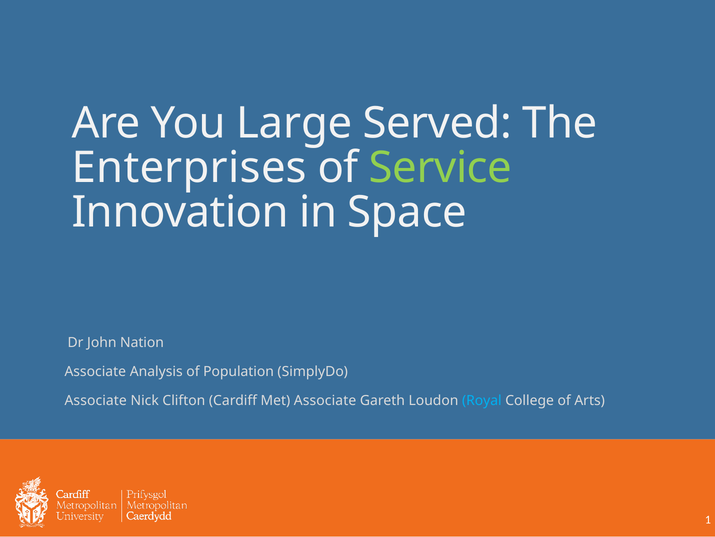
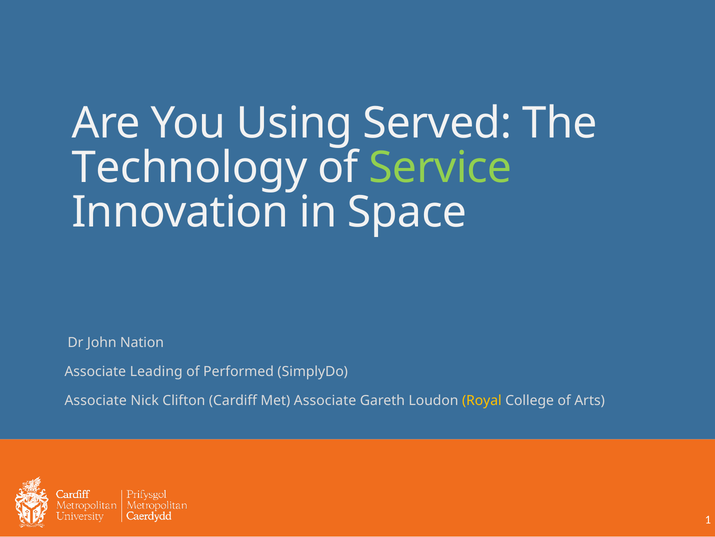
Large: Large -> Using (294, 123)
Enterprises: Enterprises -> Technology (190, 168)
Analysis: Analysis -> Leading (156, 371)
Population: Population -> Performed (239, 371)
Royal colour: light blue -> yellow (482, 400)
